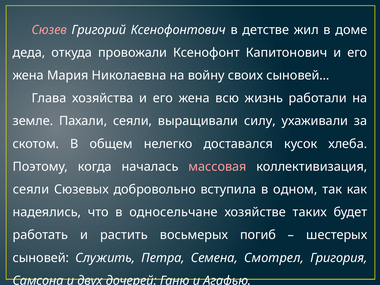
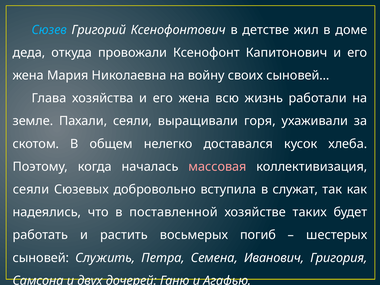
Сюзев colour: pink -> light blue (49, 30)
силу: силу -> горя (260, 121)
одном: одном -> служат (295, 189)
односельчане: односельчане -> поставленной (173, 212)
Смотрел: Смотрел -> Иванович (274, 258)
